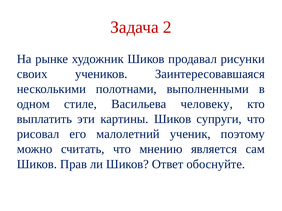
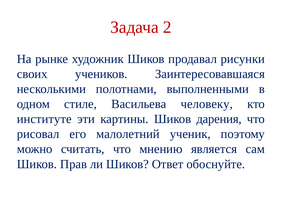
выплатить: выплатить -> институте (44, 119)
супруги: супруги -> дарения (219, 119)
